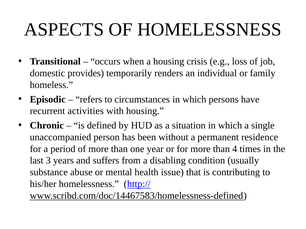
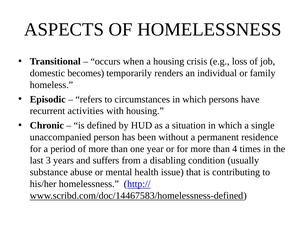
provides: provides -> becomes (86, 73)
